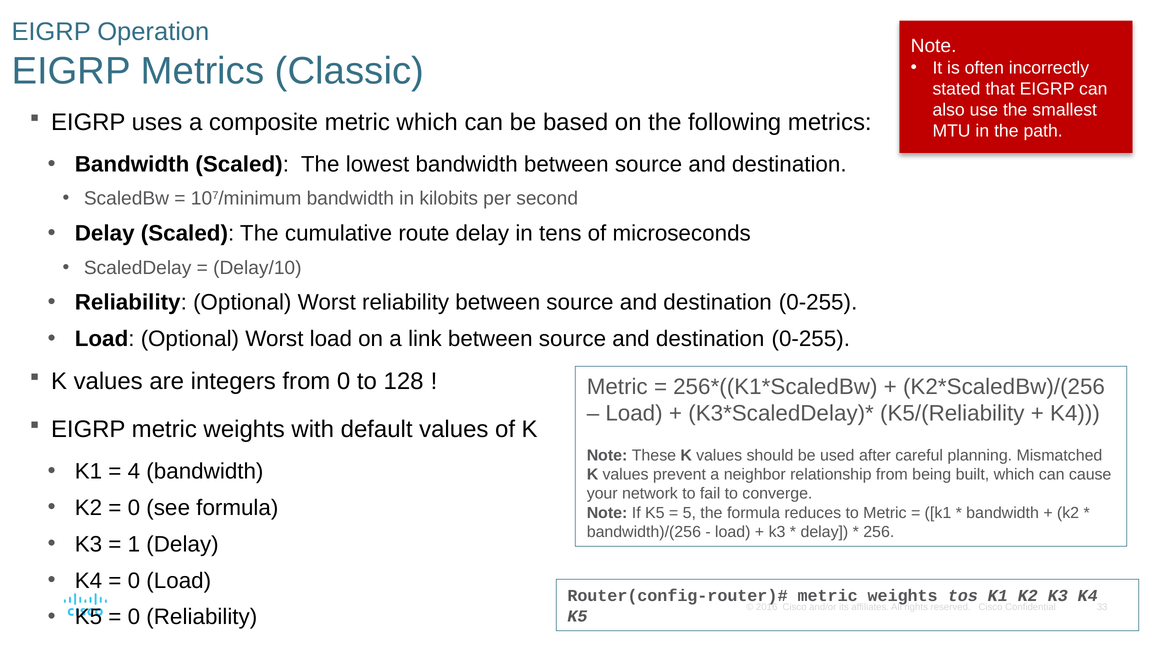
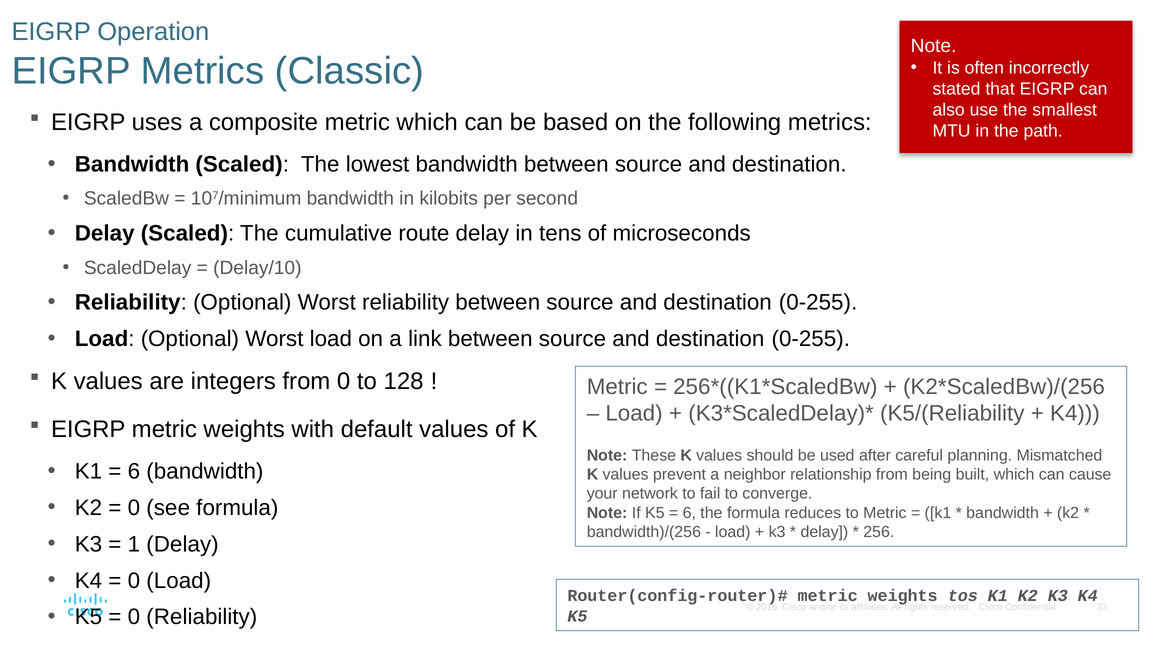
4: 4 -> 6 (134, 472)
5: 5 -> 6 (689, 513)
